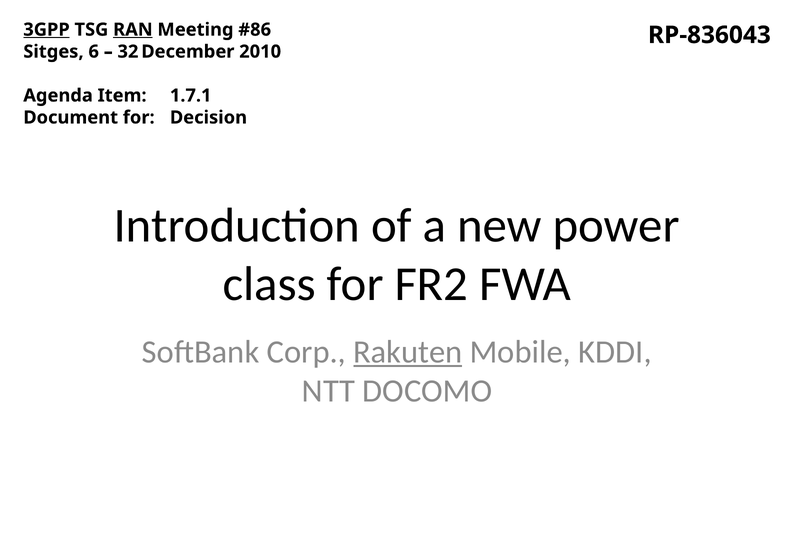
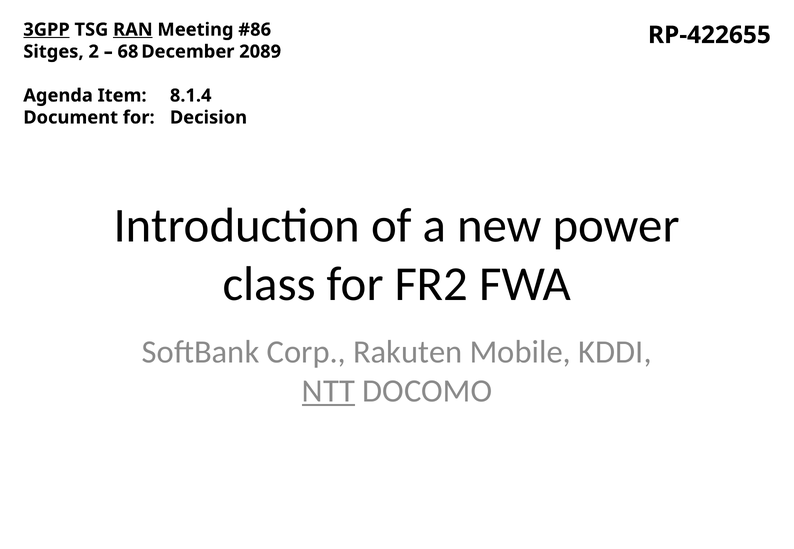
RP-836043: RP-836043 -> RP-422655 (709, 35)
6: 6 -> 2 (94, 52)
32: 32 -> 68 (128, 52)
2010: 2010 -> 2089 (260, 52)
1.7.1: 1.7.1 -> 8.1.4 (191, 96)
Rakuten underline: present -> none (408, 352)
NTT underline: none -> present (328, 391)
